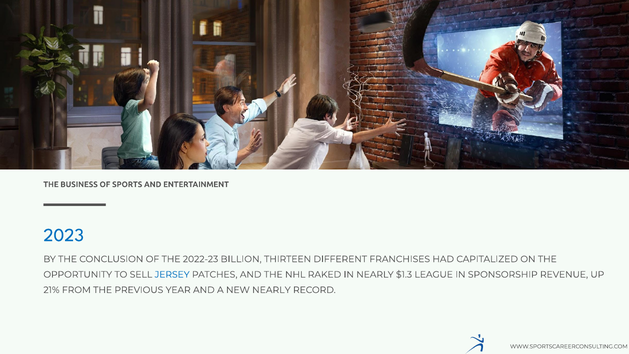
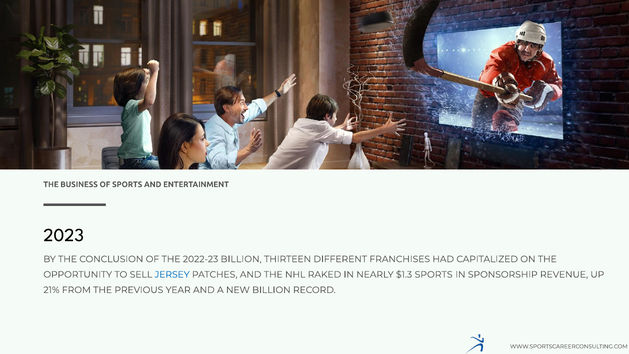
2023 colour: blue -> black (64, 235)
$1.3 LEAGUE: LEAGUE -> SPORTS (434, 274)
NEW NEARLY: NEARLY -> BILLION (271, 290)
